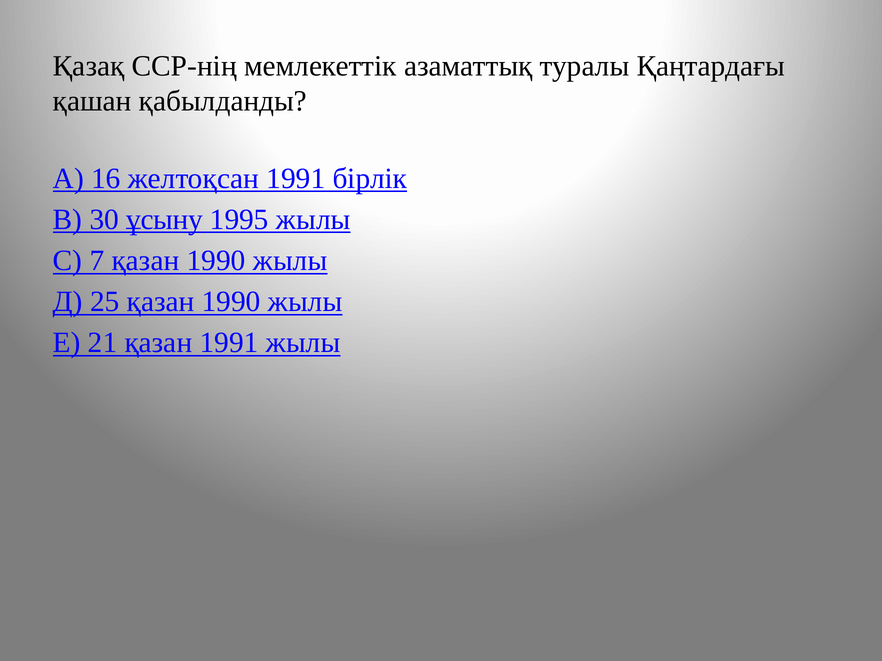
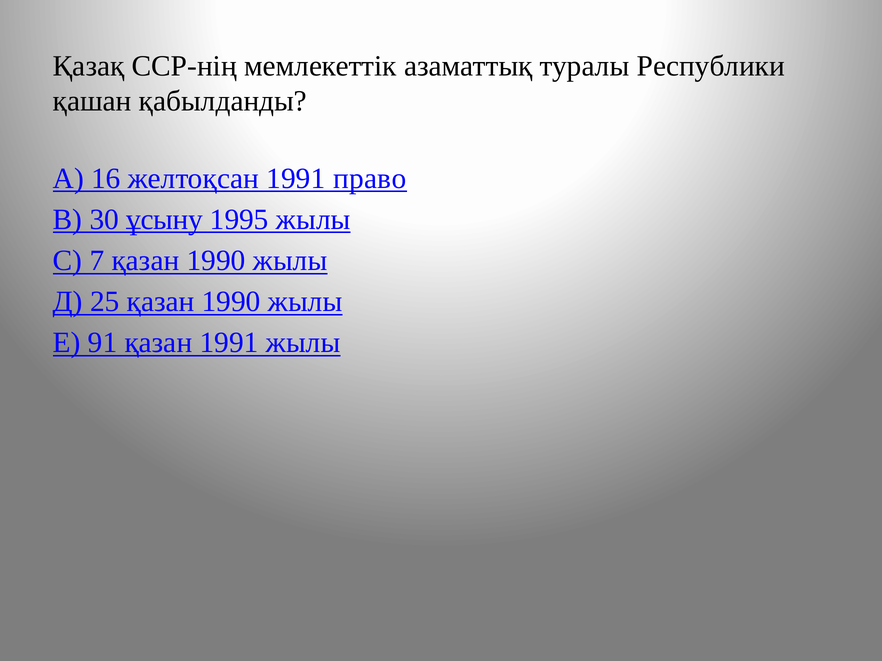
Қаңтардағы: Қаңтардағы -> Республики (711, 66)
бірлік: бірлік -> право (370, 178)
21: 21 -> 91 (103, 343)
